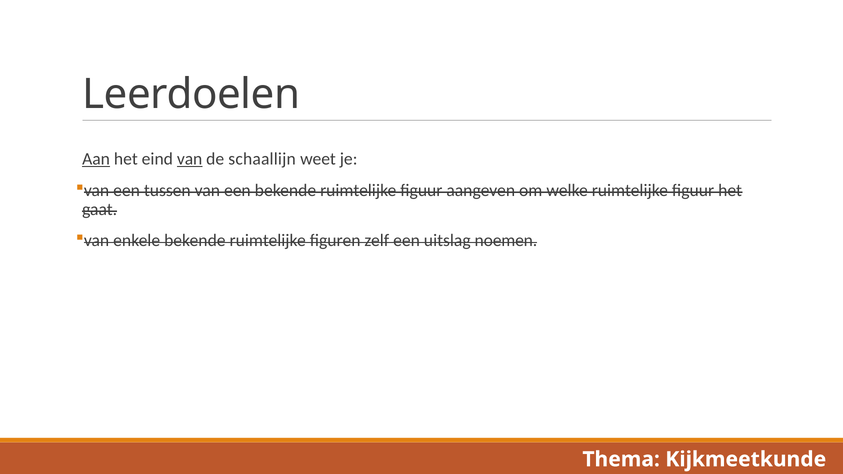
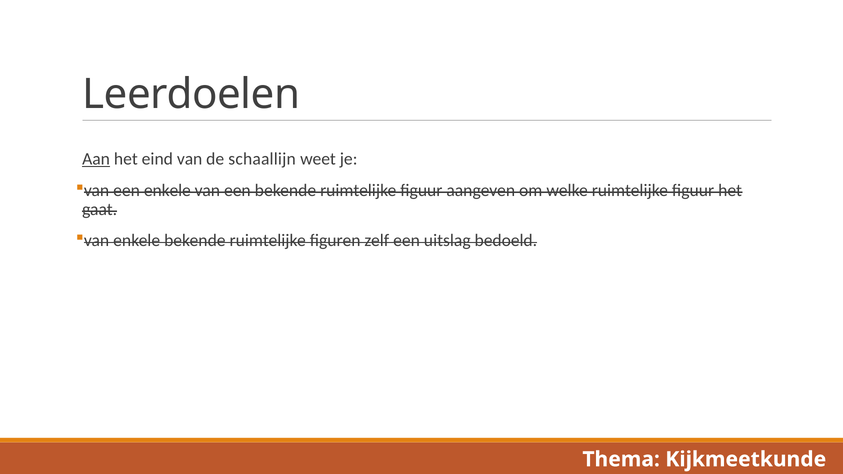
van underline: present -> none (190, 159)
een tussen: tussen -> enkele (167, 190)
noemen: noemen -> bedoeld (506, 241)
